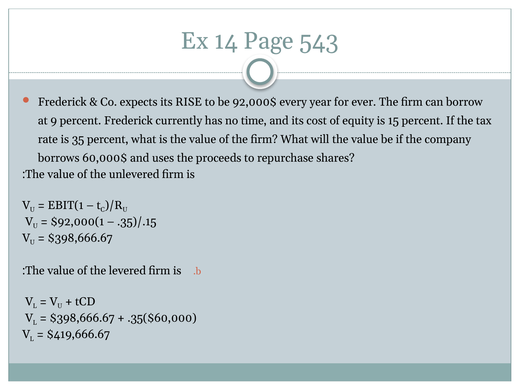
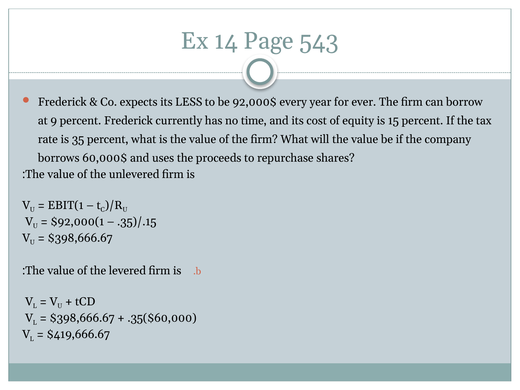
RISE: RISE -> LESS (189, 102)
